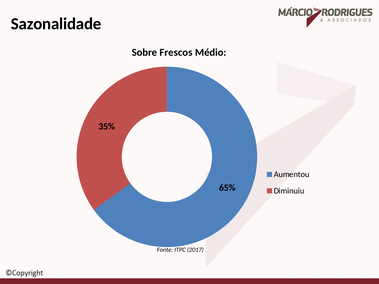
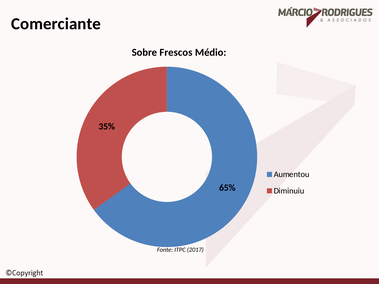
Sazonalidade: Sazonalidade -> Comerciante (56, 24)
